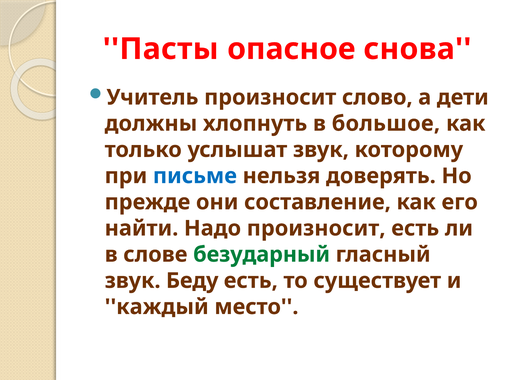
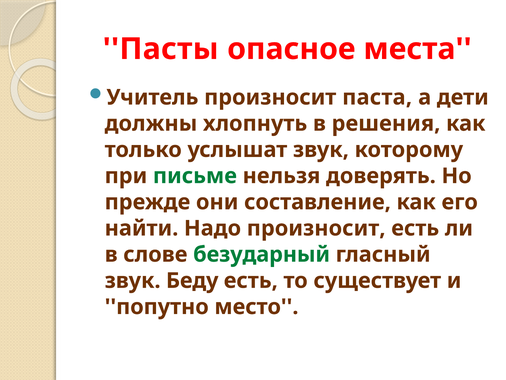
снова: снова -> места (418, 49)
слово: слово -> паста (377, 97)
большое: большое -> решения (386, 123)
письме colour: blue -> green (195, 176)
каждый: каждый -> попутно (157, 306)
